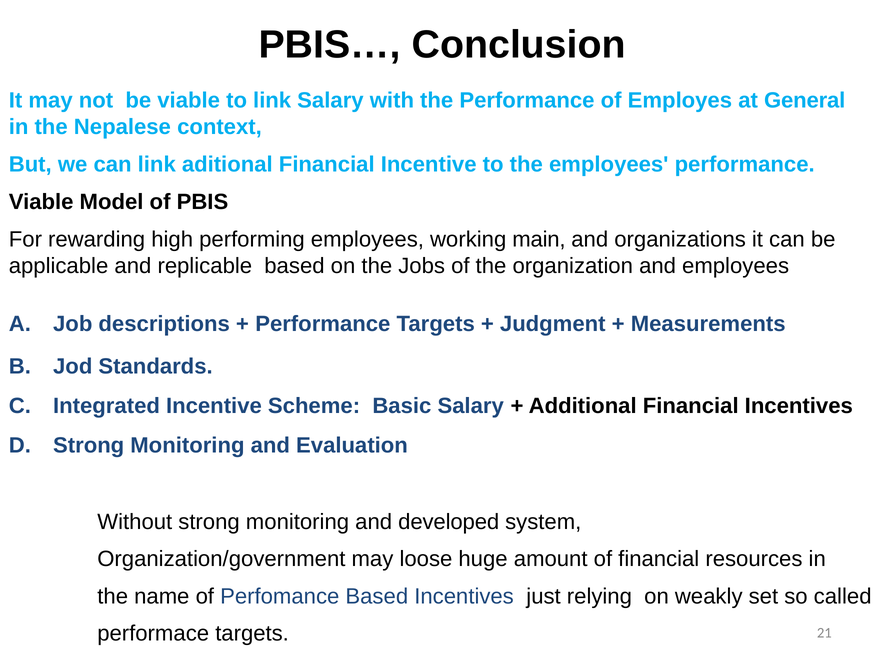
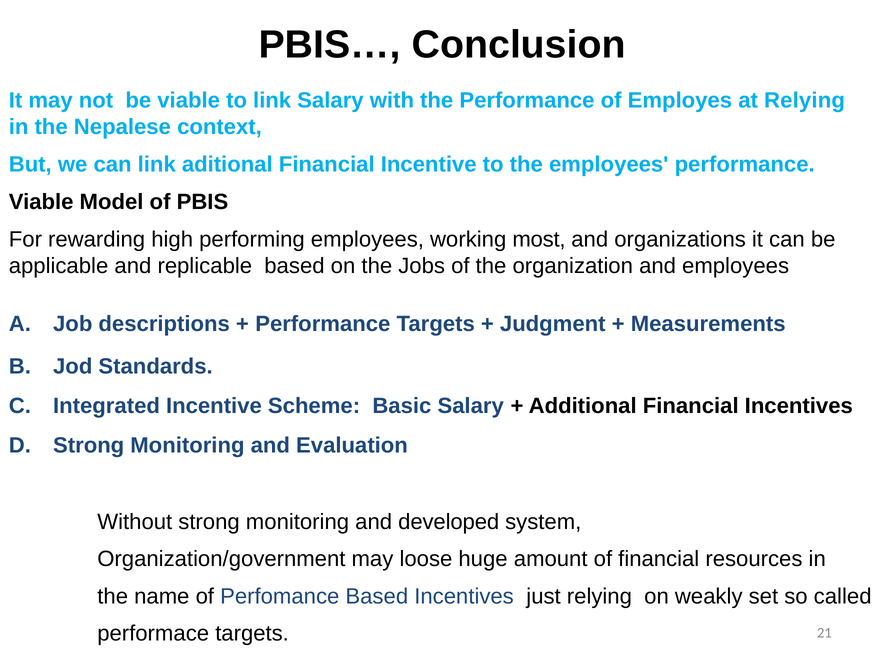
at General: General -> Relying (804, 100)
main: main -> most (539, 240)
